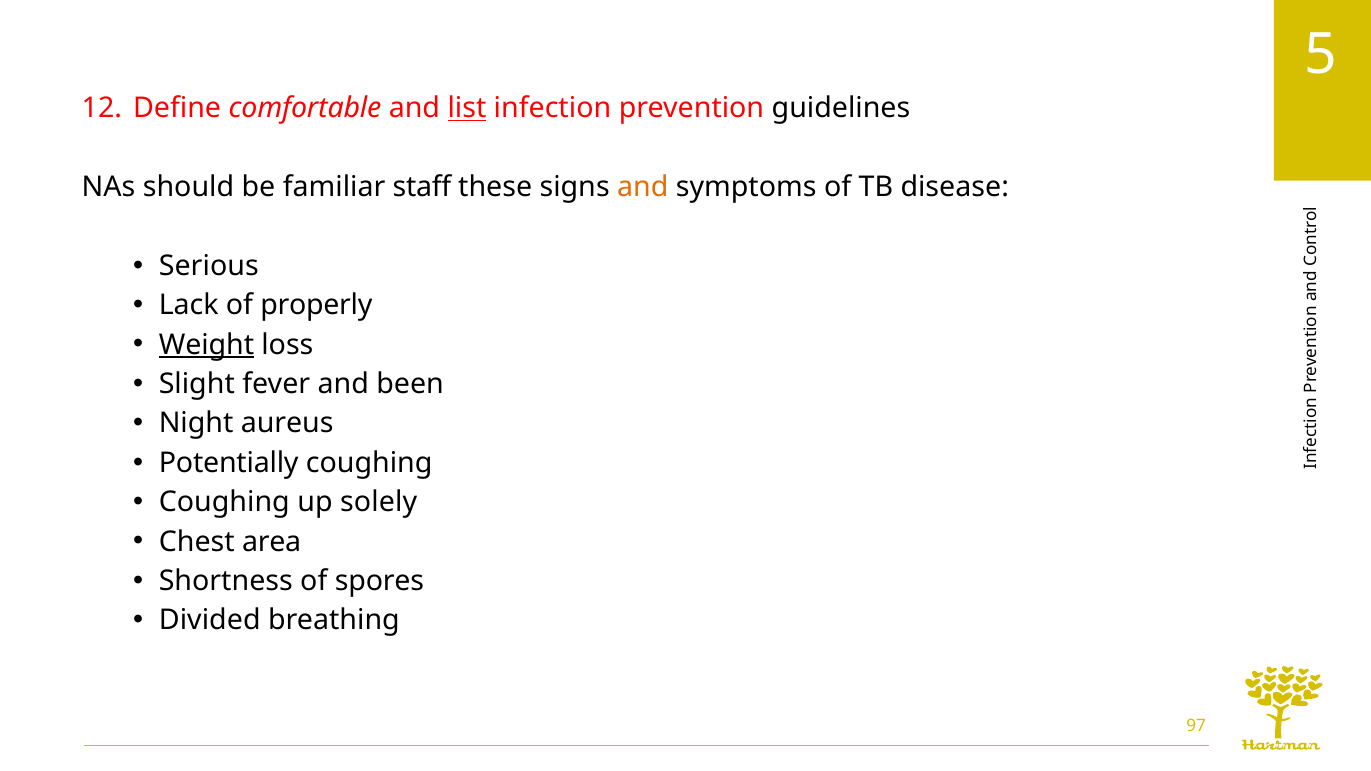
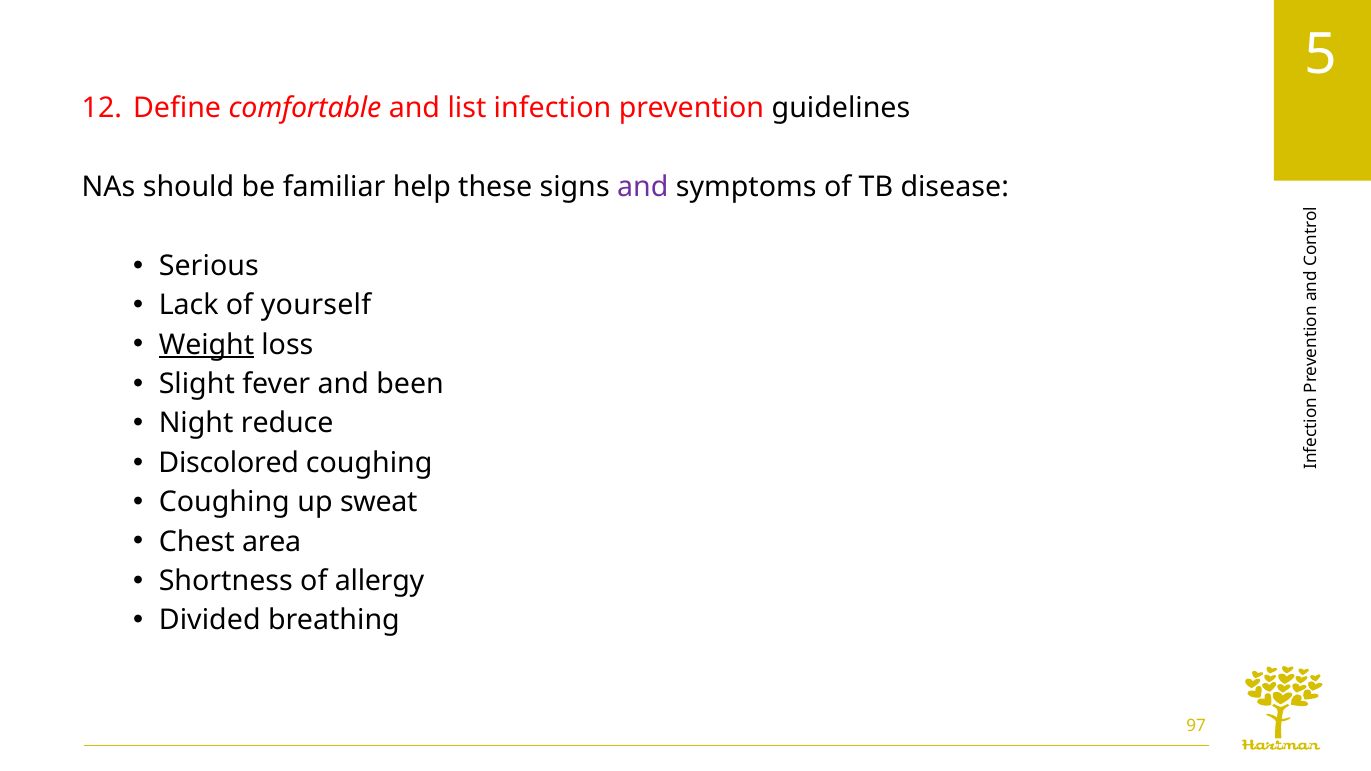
list underline: present -> none (467, 108)
staff: staff -> help (422, 187)
and colour: orange -> purple (643, 187)
properly: properly -> yourself (316, 305)
aureus: aureus -> reduce (287, 424)
Potentially: Potentially -> Discolored (229, 463)
solely: solely -> sweat (379, 502)
spores: spores -> allergy (380, 581)
